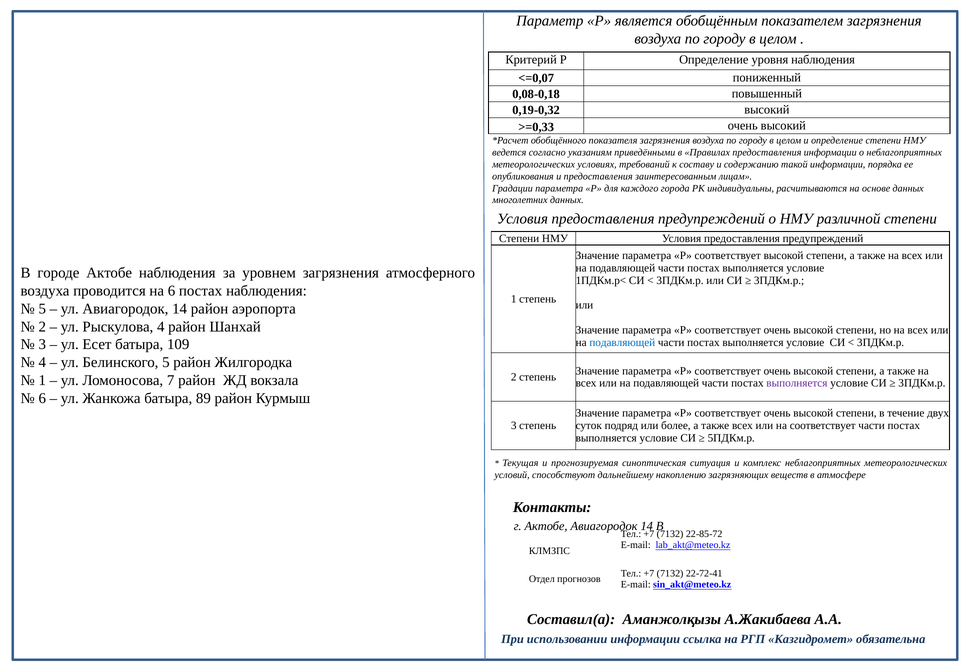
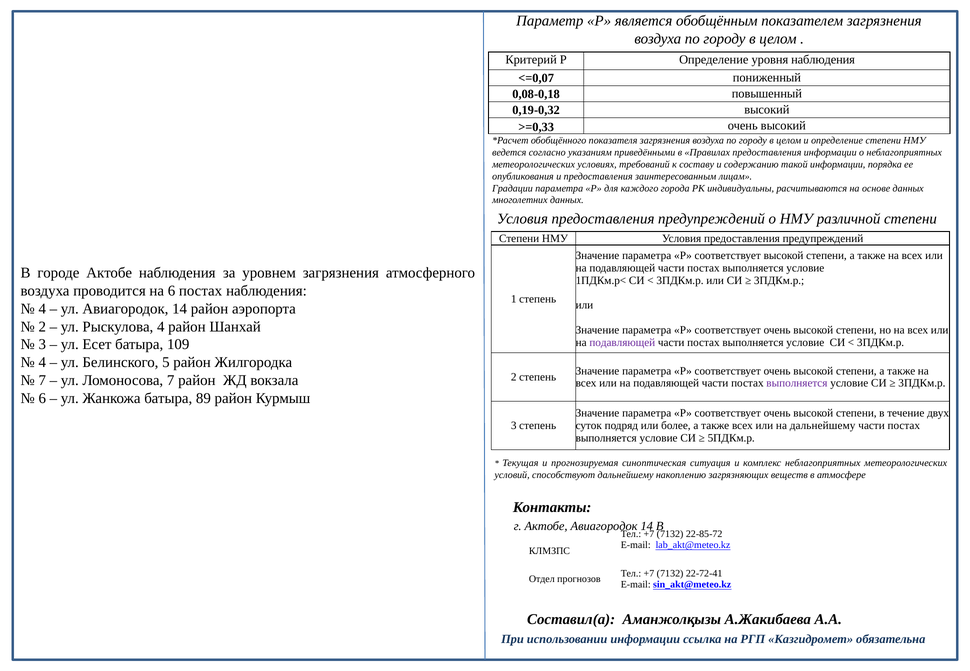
5: 5 -> 4 (42, 309)
подавляющей colour: blue -> purple (622, 343)
1: 1 -> 7 (42, 381)
на соответствует: соответствует -> дальнейшему (823, 426)
